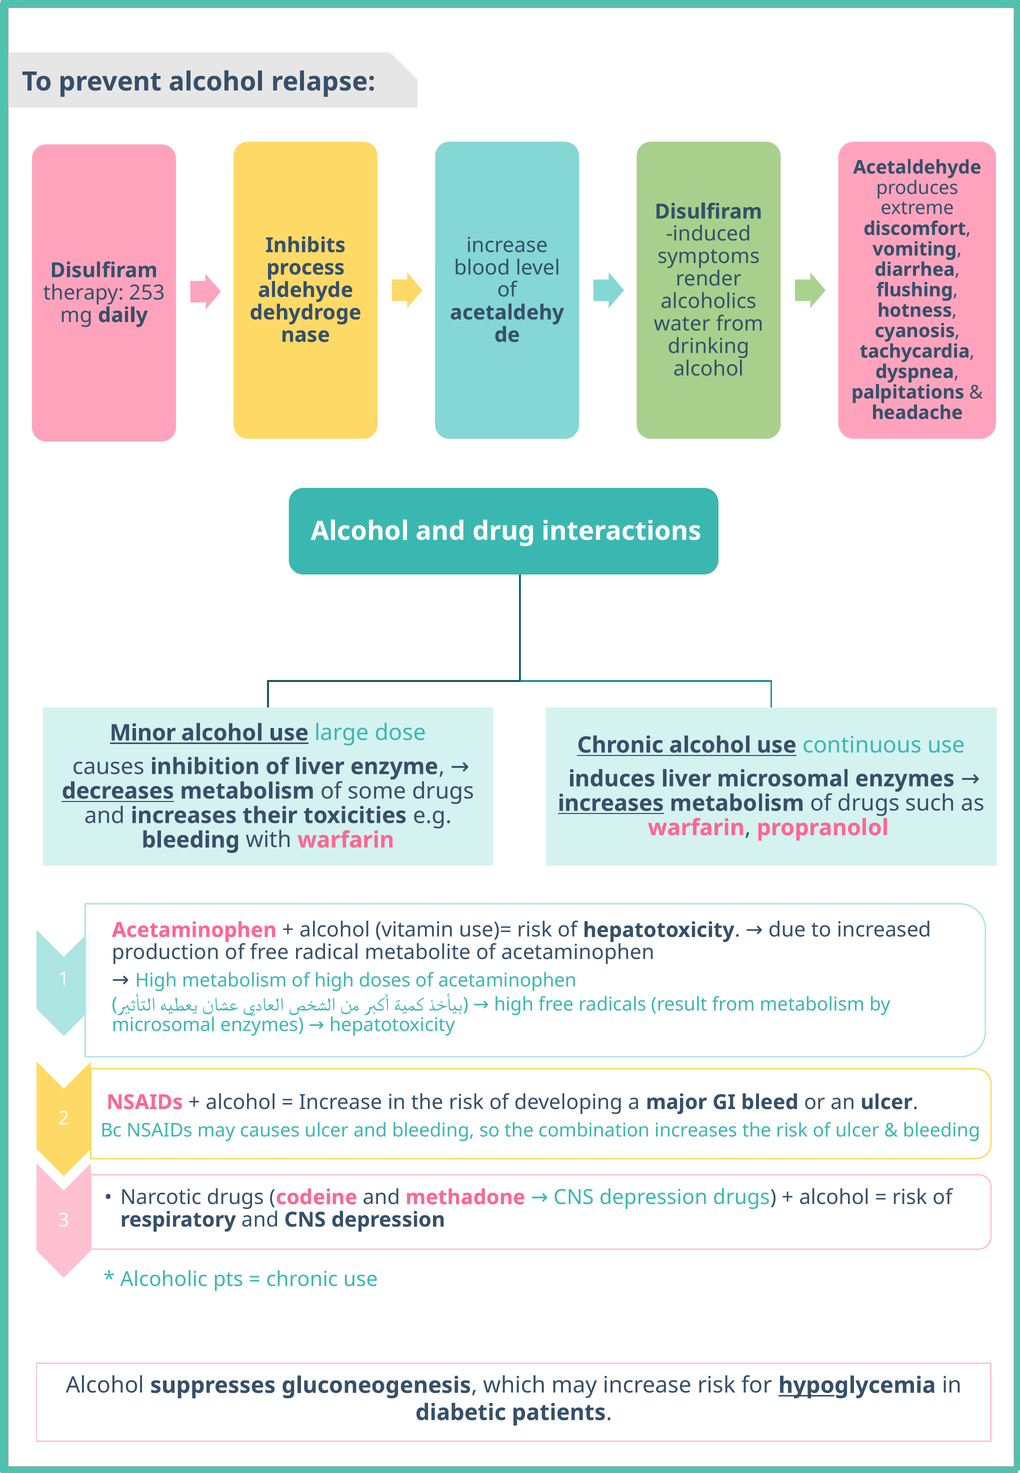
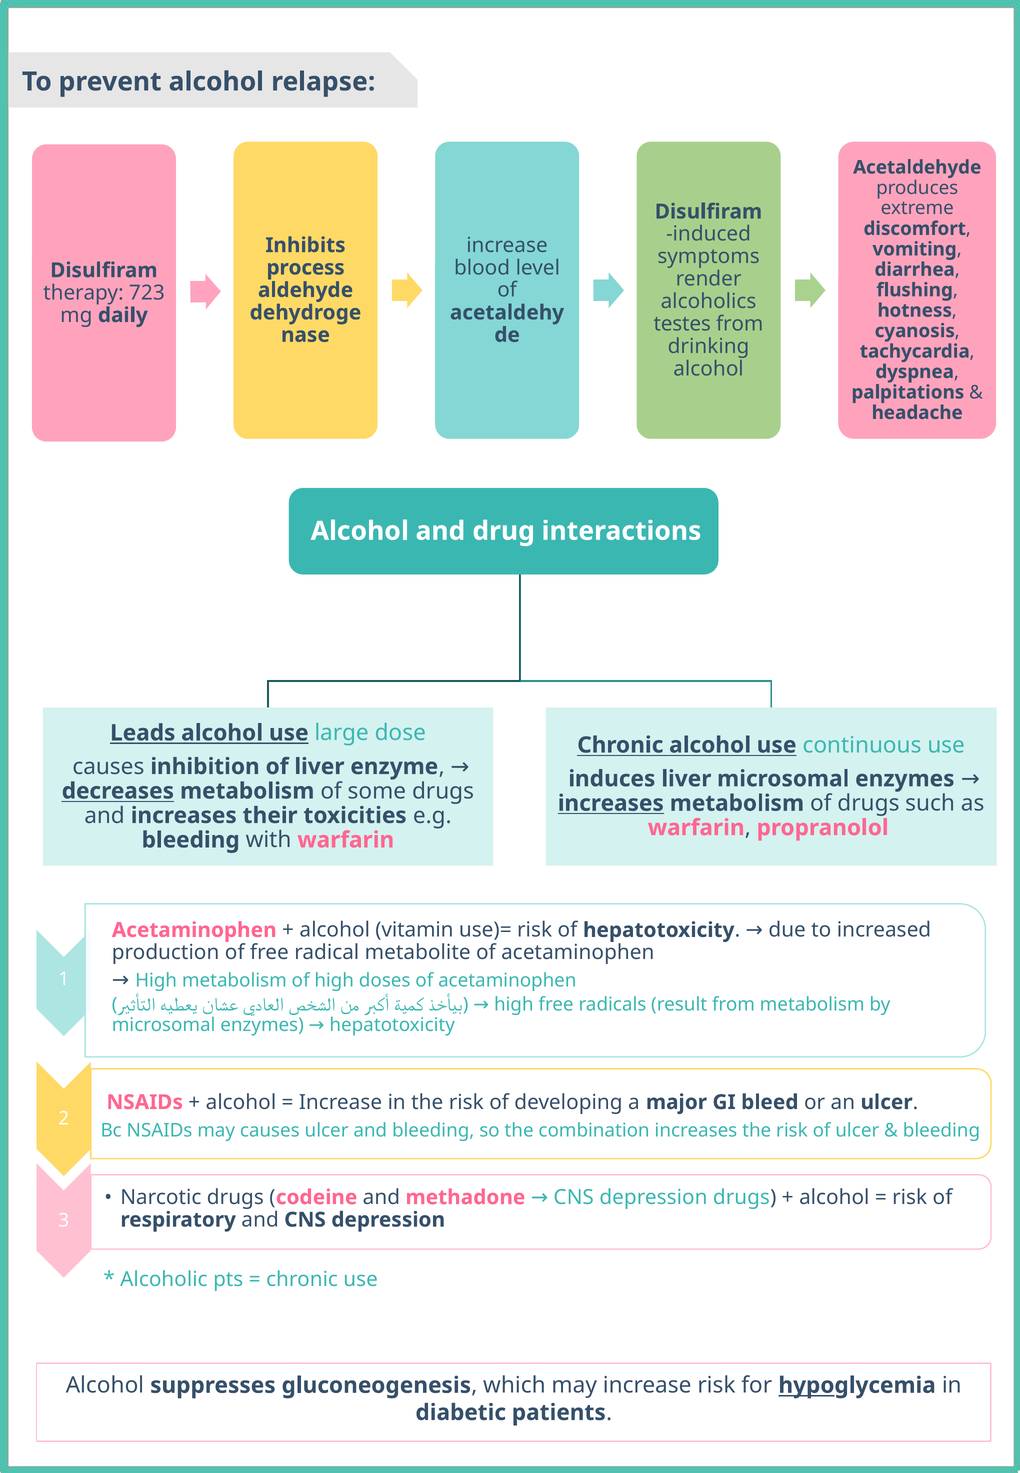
253: 253 -> 723 (147, 293)
water: water -> testes (682, 324)
Minor: Minor -> Leads (143, 733)
